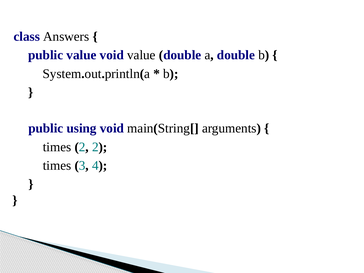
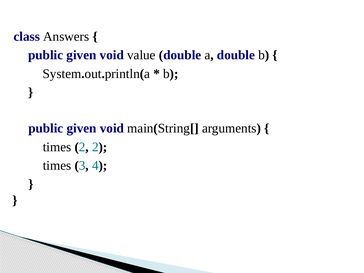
value: value -> given (81, 55)
using: using -> given (82, 128)
